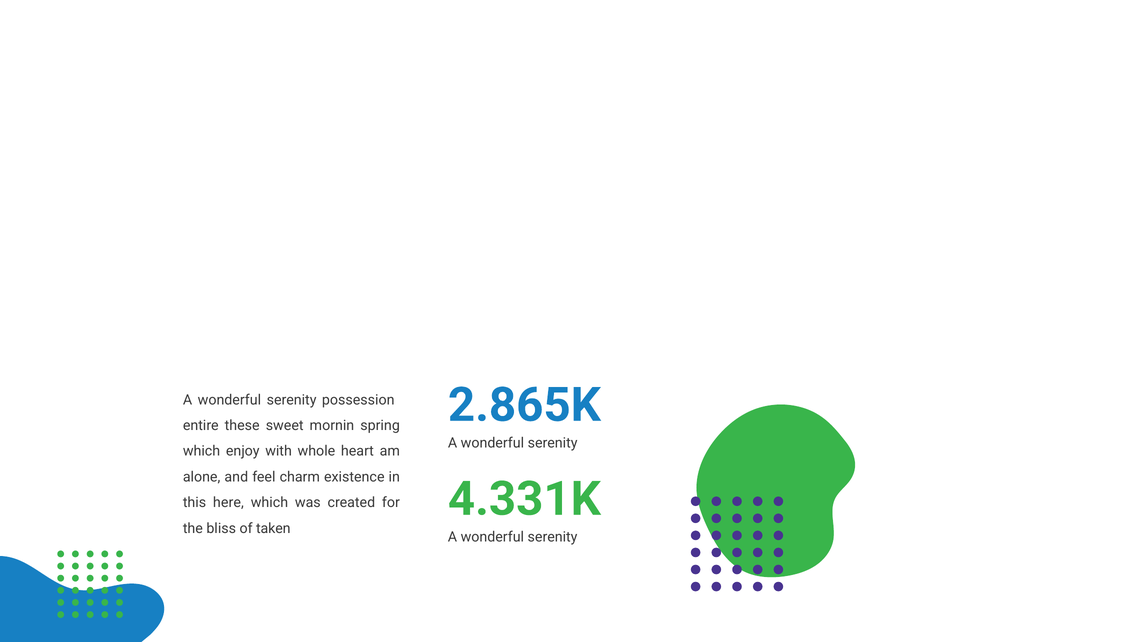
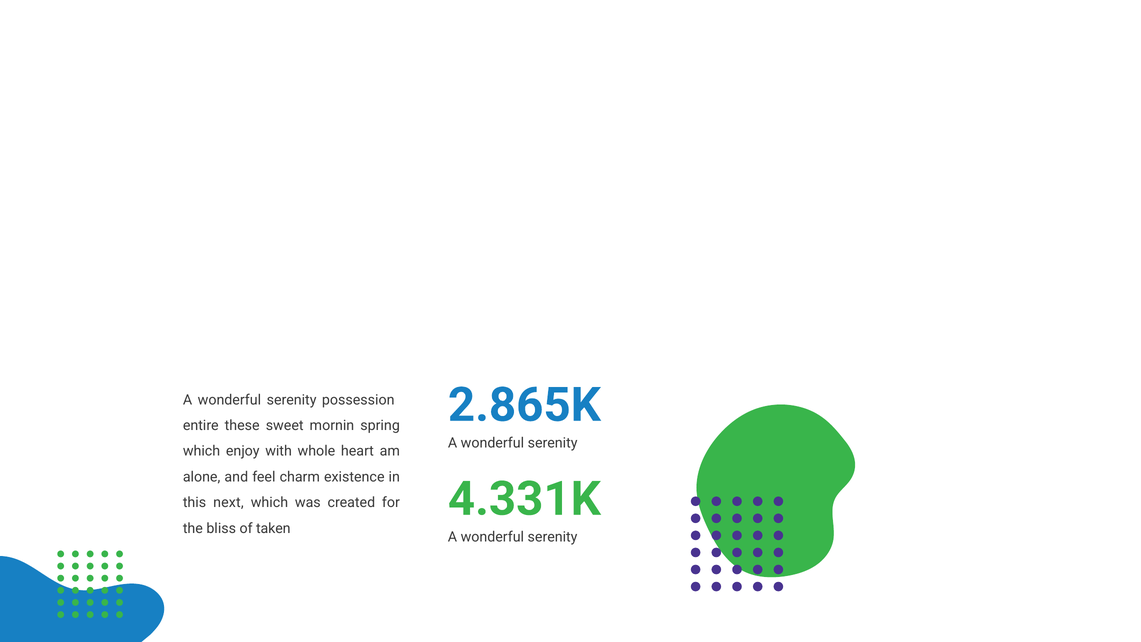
here: here -> next (228, 502)
